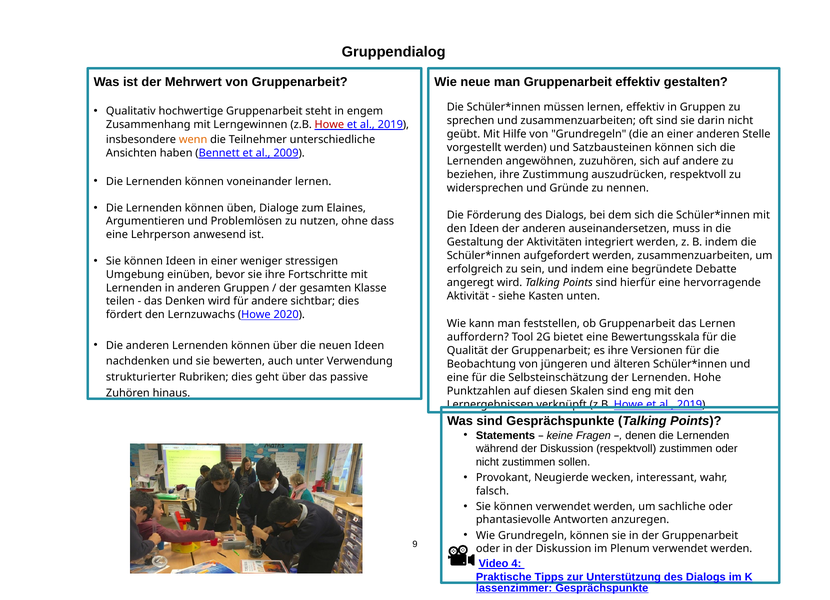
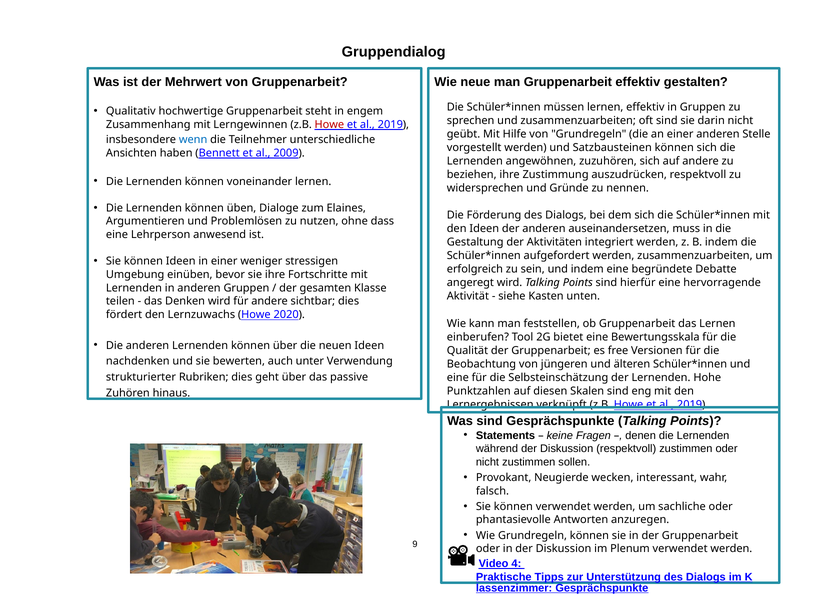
wenn colour: orange -> blue (193, 140)
auffordern: auffordern -> einberufen (478, 337)
es ihre: ihre -> free (618, 351)
